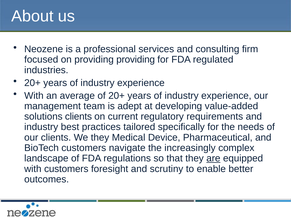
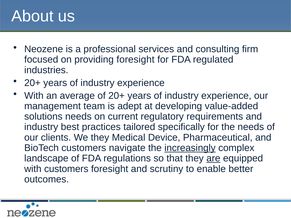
providing providing: providing -> foresight (136, 60)
solutions clients: clients -> needs (78, 117)
increasingly underline: none -> present (190, 148)
